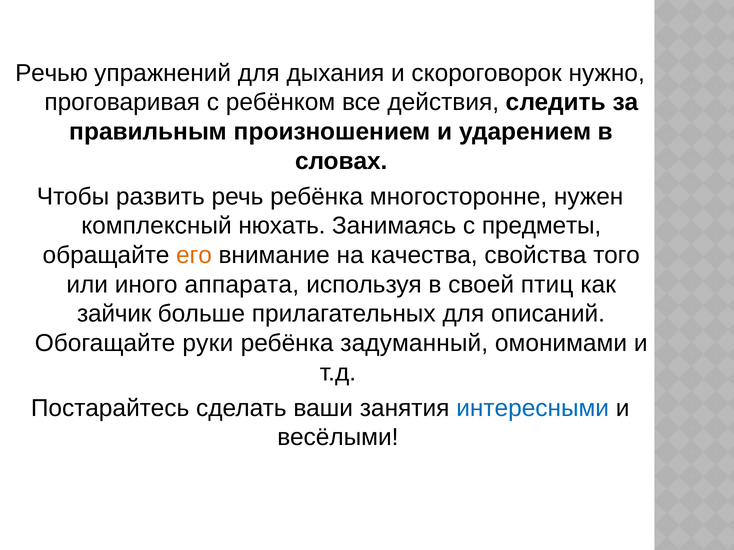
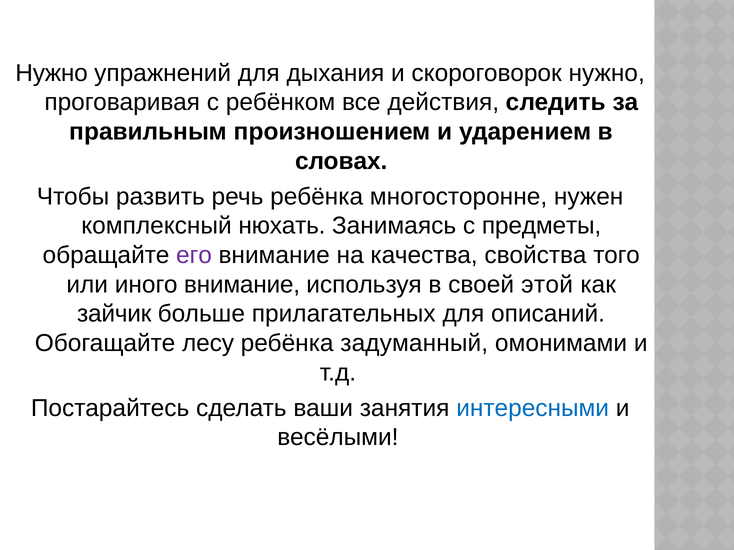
Речью: Речью -> Нужно (52, 73)
его colour: orange -> purple (194, 255)
иного аппарата: аппарата -> внимание (242, 285)
птиц: птиц -> этой (547, 285)
руки: руки -> лесу (208, 344)
